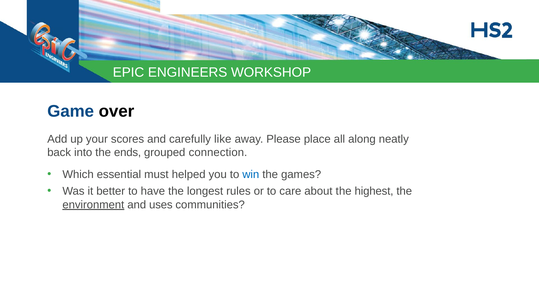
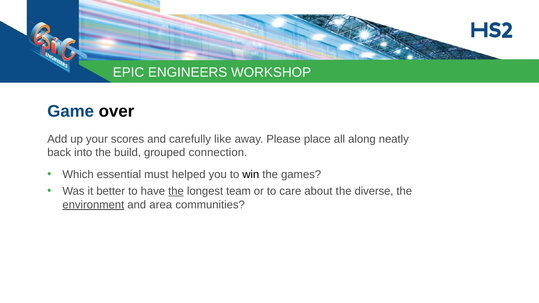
ends: ends -> build (128, 153)
win colour: blue -> black (251, 174)
the underline: none -> present (176, 191)
rules: rules -> team (239, 191)
highest: highest -> diverse (374, 191)
uses: uses -> area (161, 205)
